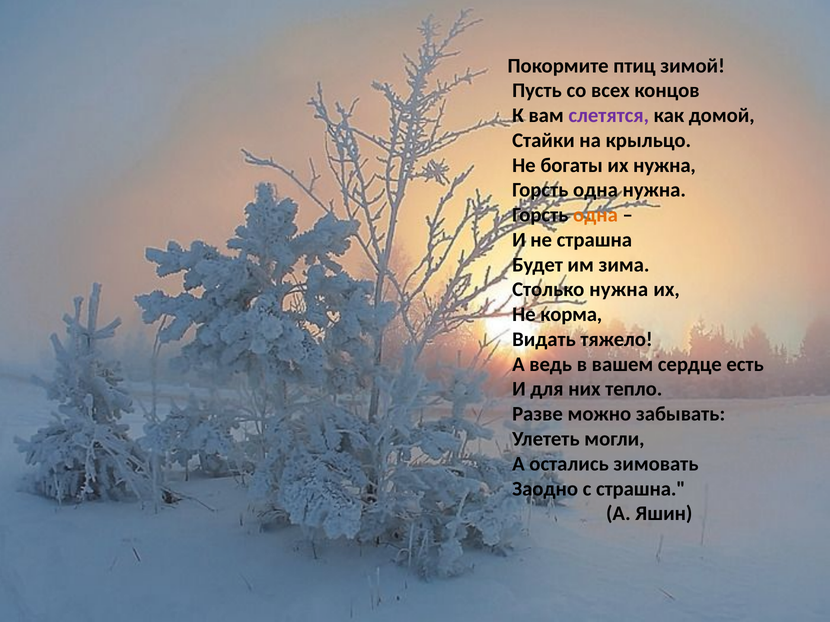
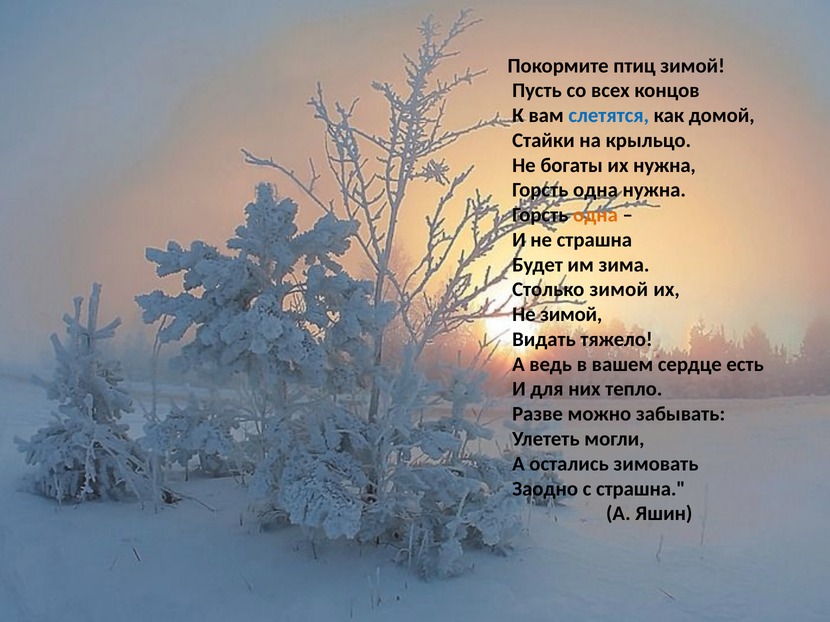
слетятся colour: purple -> blue (609, 116)
Столько нужна: нужна -> зимой (619, 290)
Не корма: корма -> зимой (571, 315)
